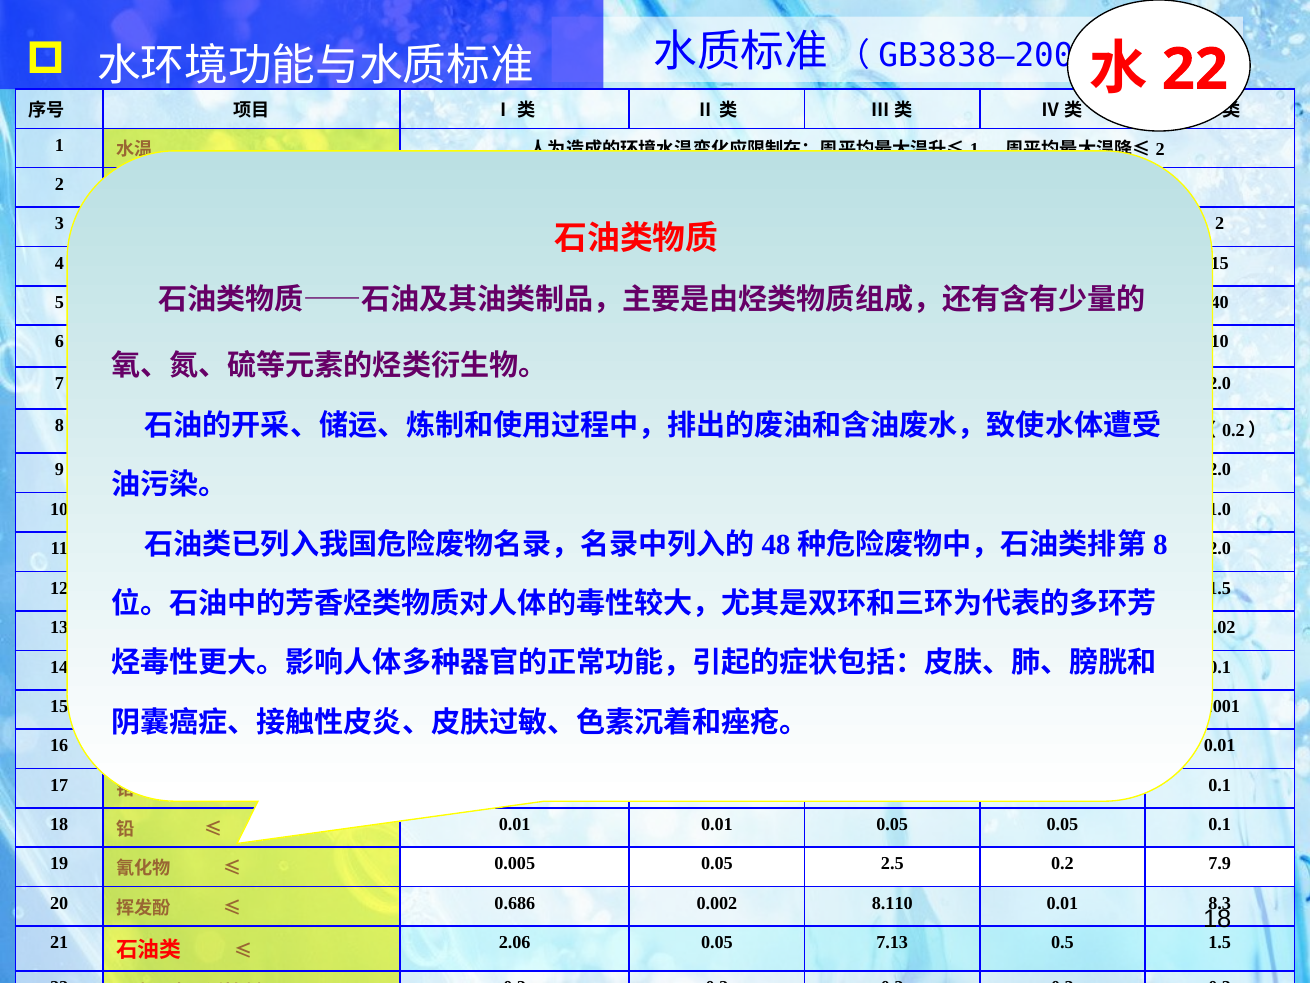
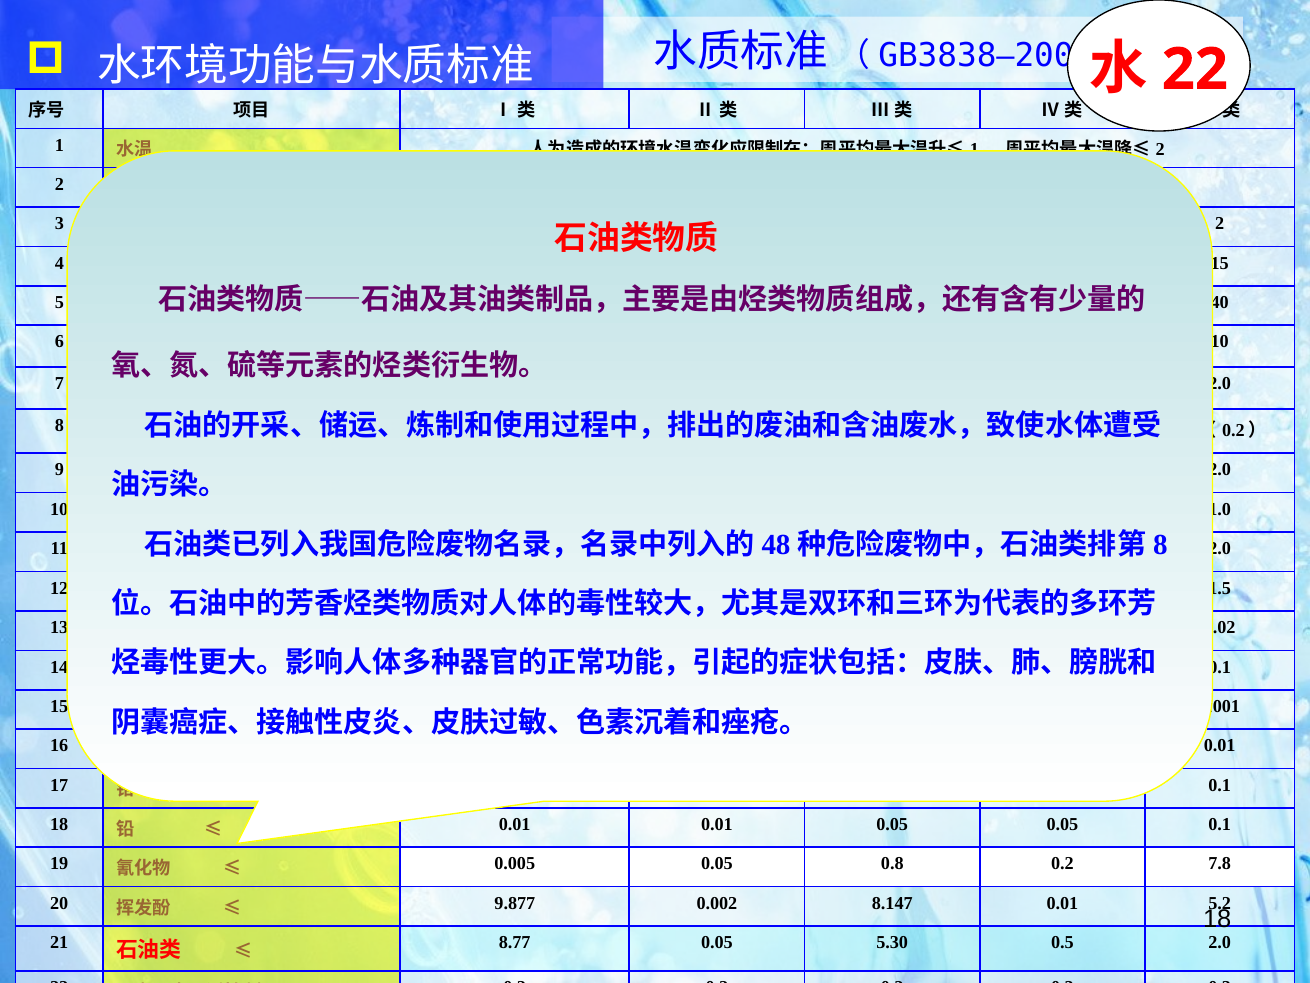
2.5: 2.5 -> 0.8 (892, 863)
7.9: 7.9 -> 7.8 (1220, 863)
0.686: 0.686 -> 9.877 (515, 903)
8.110: 8.110 -> 8.147 (892, 903)
8.3: 8.3 -> 5.2 (1220, 903)
2.06: 2.06 -> 8.77 (515, 942)
7.13: 7.13 -> 5.30 (892, 942)
0.5 1.5: 1.5 -> 2.0 (1220, 942)
